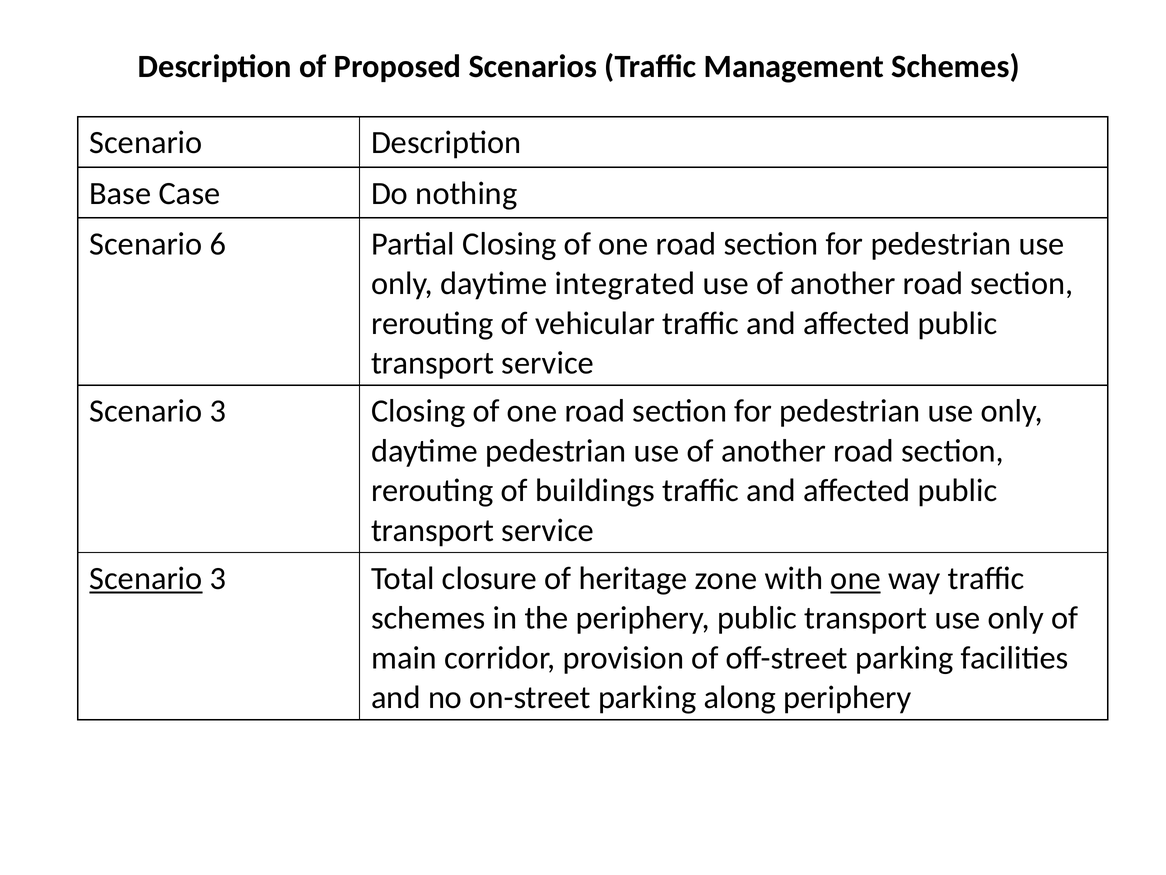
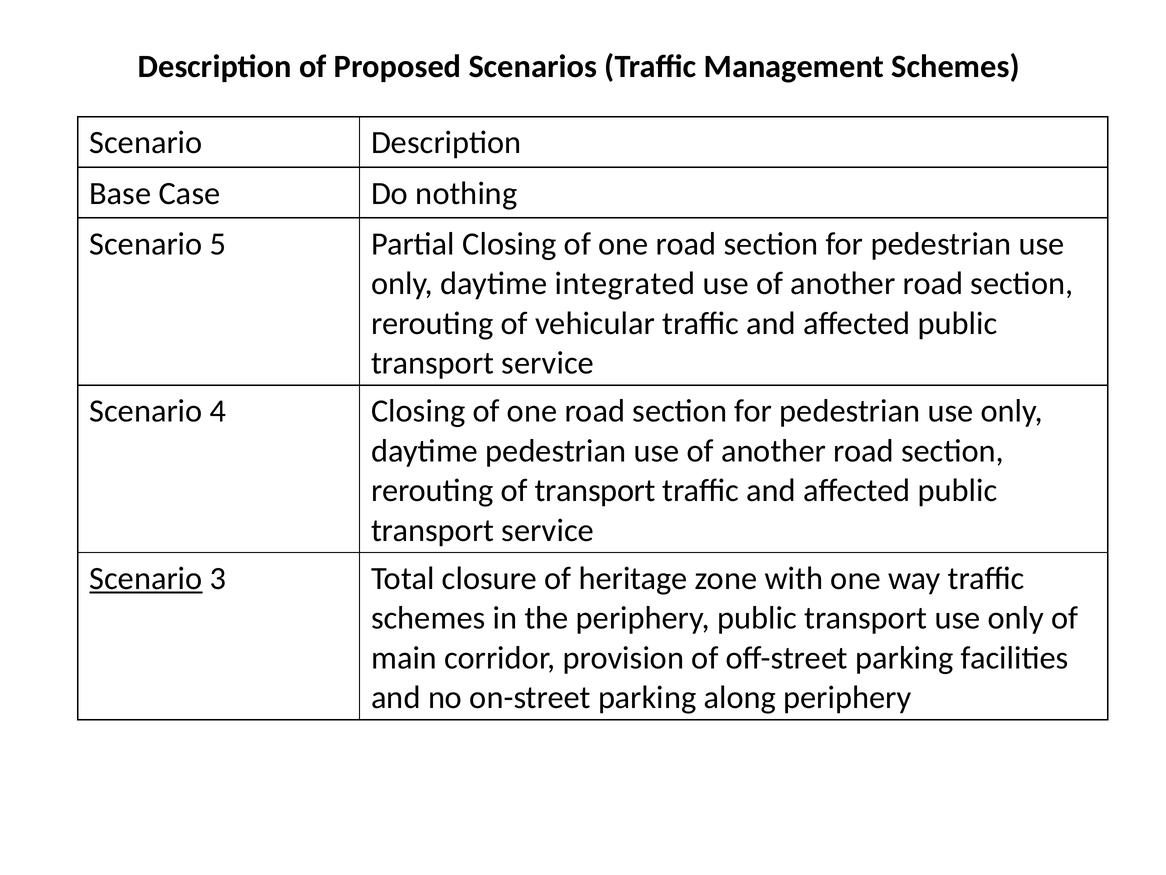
6: 6 -> 5 (218, 244)
3: 3 -> 4 (218, 411)
of buildings: buildings -> transport (595, 490)
one underline: present -> none (856, 578)
